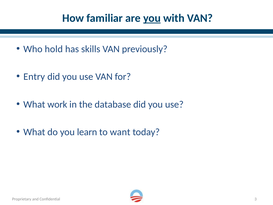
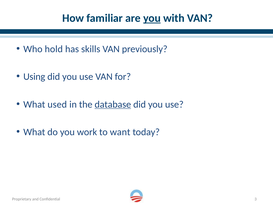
Entry: Entry -> Using (34, 77)
work: work -> used (57, 104)
database underline: none -> present (113, 104)
learn: learn -> work (87, 132)
